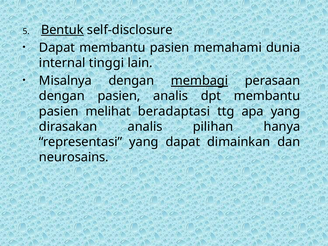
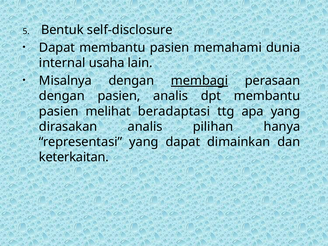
Bentuk underline: present -> none (62, 30)
tinggi: tinggi -> usaha (107, 63)
neurosains: neurosains -> keterkaitan (74, 157)
